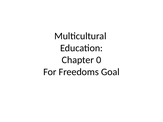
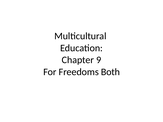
0: 0 -> 9 (99, 60)
Goal: Goal -> Both (110, 72)
